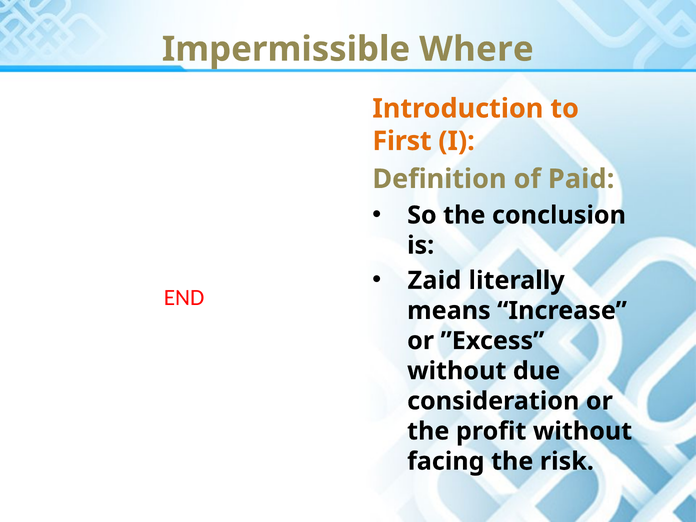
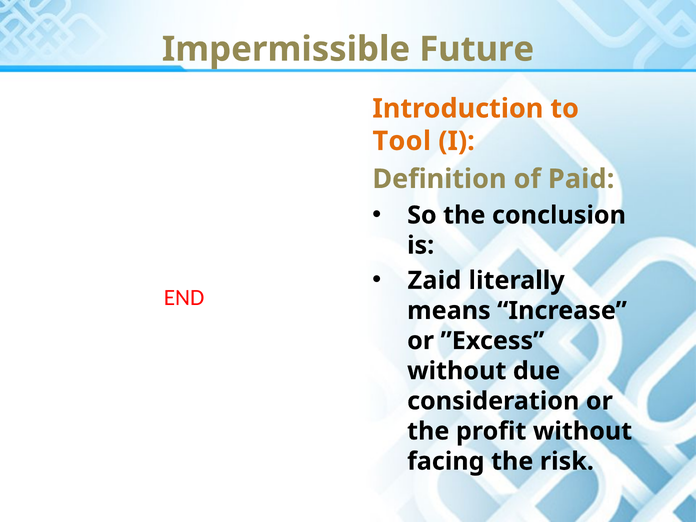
Where: Where -> Future (477, 49)
First: First -> Tool (402, 141)
